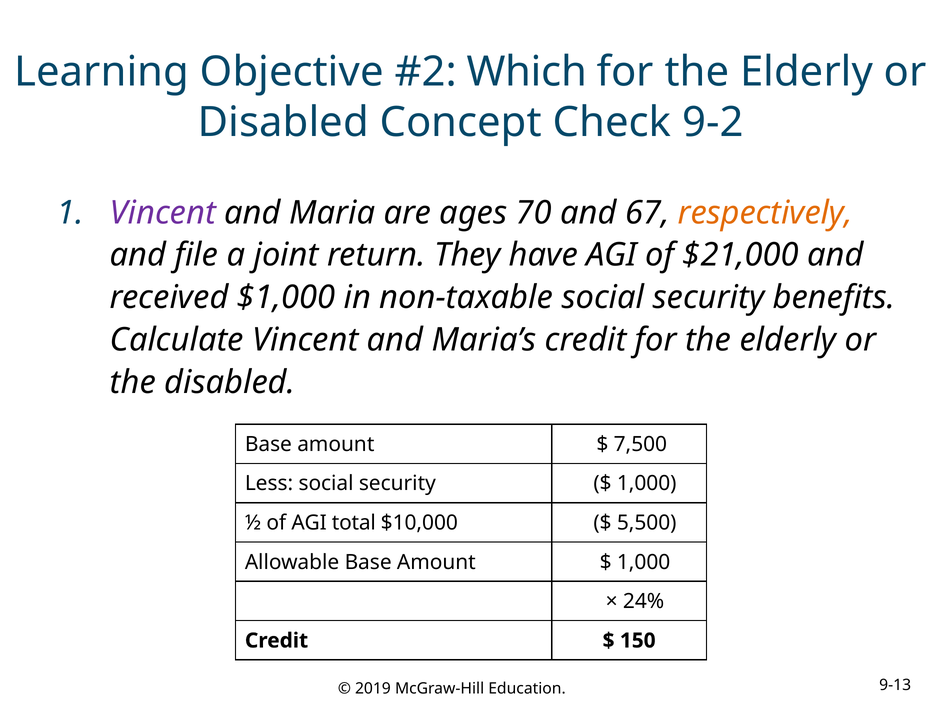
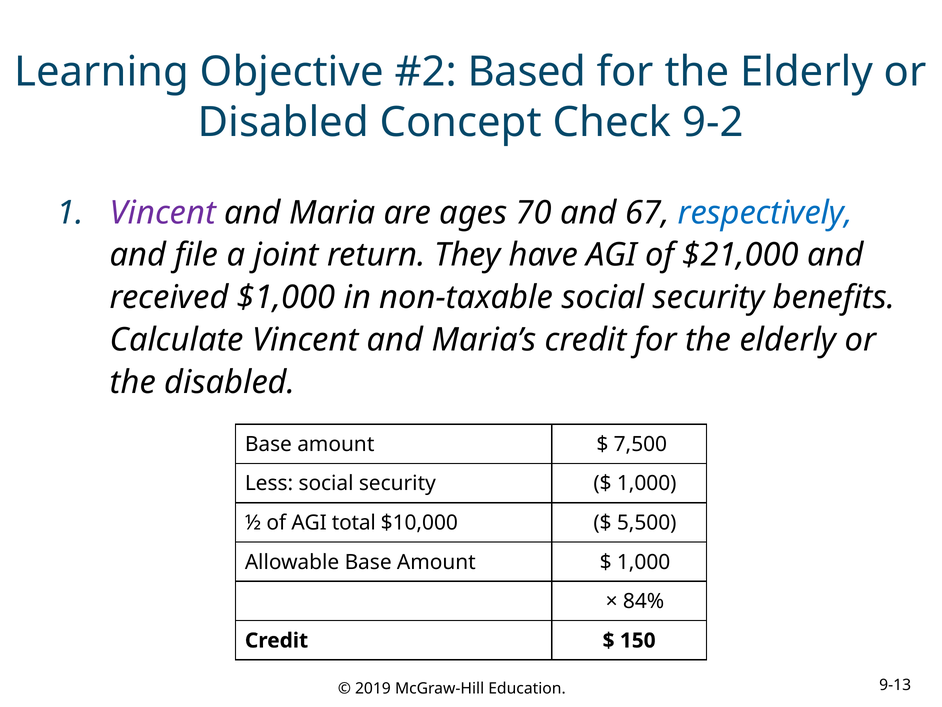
Which: Which -> Based (527, 72)
respectively colour: orange -> blue (765, 213)
24%: 24% -> 84% (644, 601)
